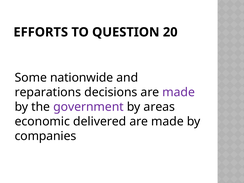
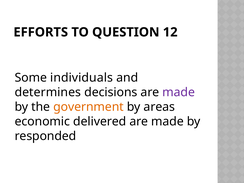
20: 20 -> 12 (170, 32)
nationwide: nationwide -> individuals (82, 78)
reparations: reparations -> determines (48, 92)
government colour: purple -> orange (88, 107)
companies: companies -> responded (45, 136)
